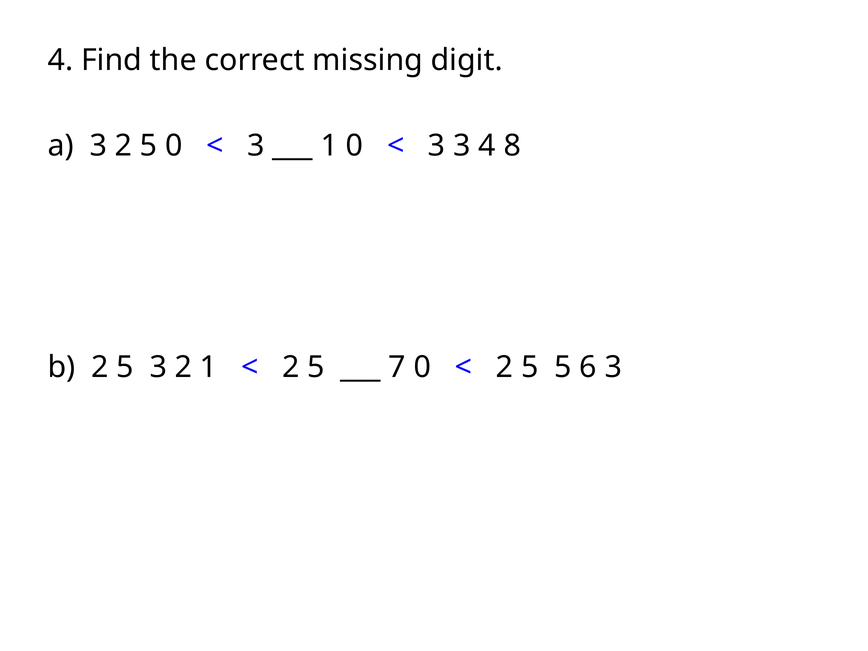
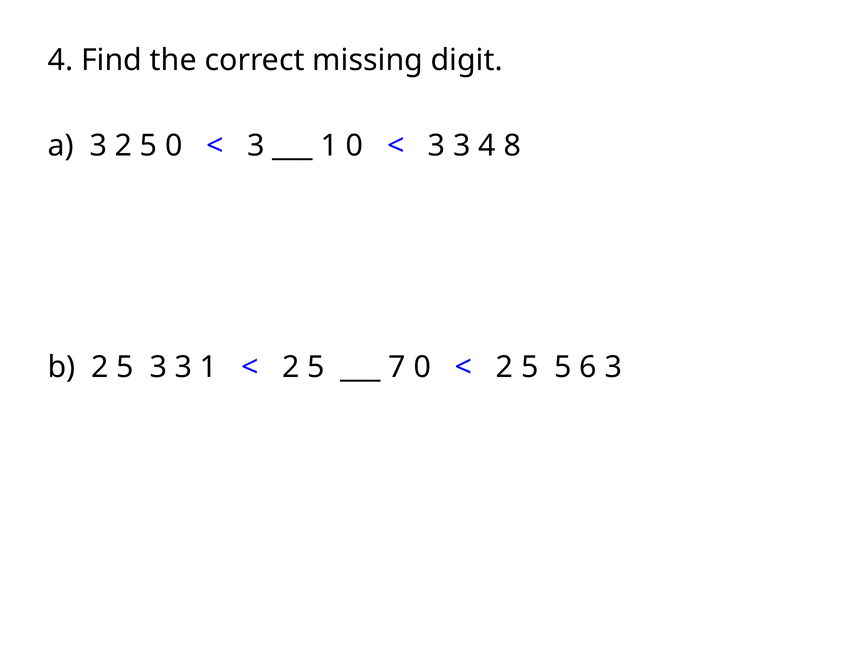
5 3 2: 2 -> 3 (183, 367)
